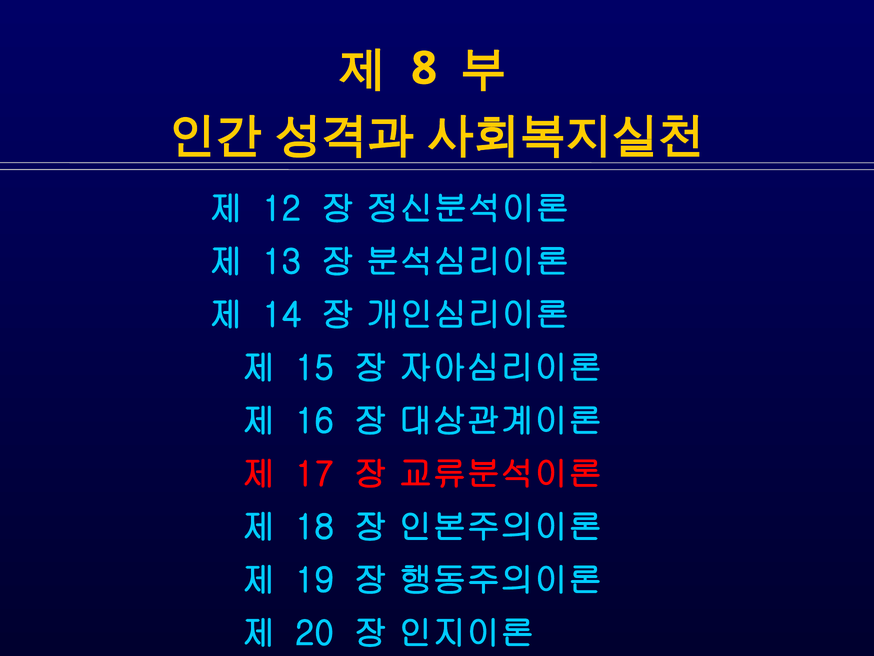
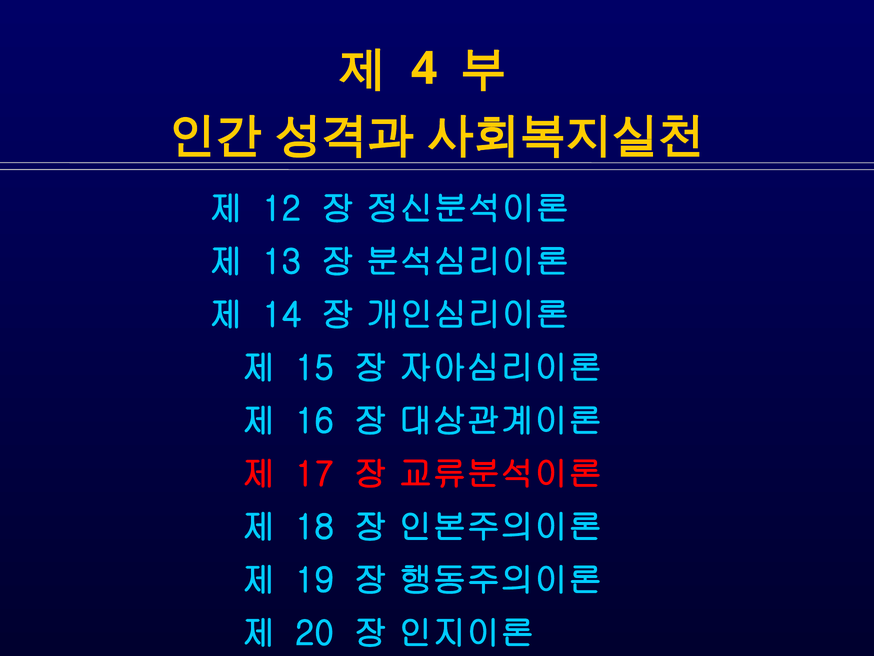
8: 8 -> 4 (424, 69)
